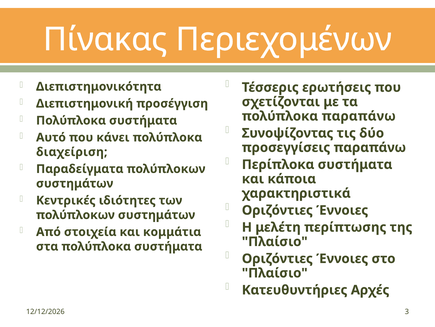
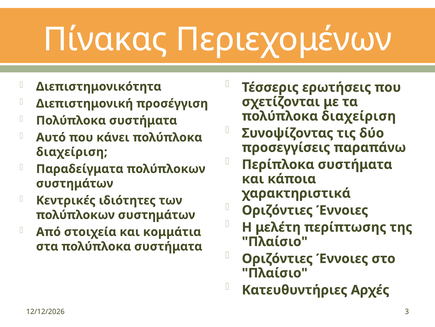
παραπάνω: παραπάνω -> διαχείριση (359, 116)
